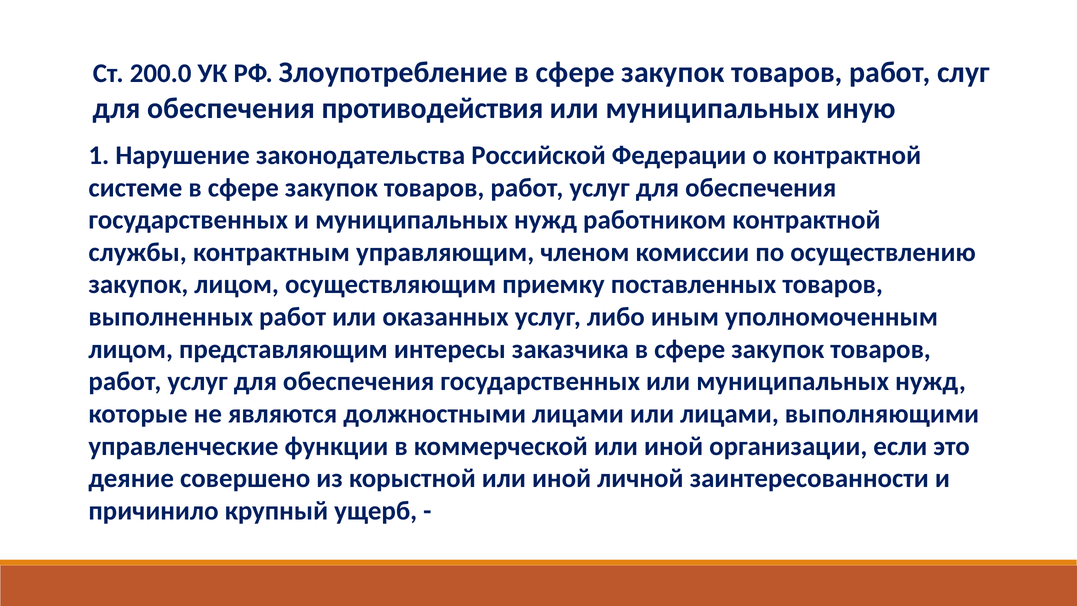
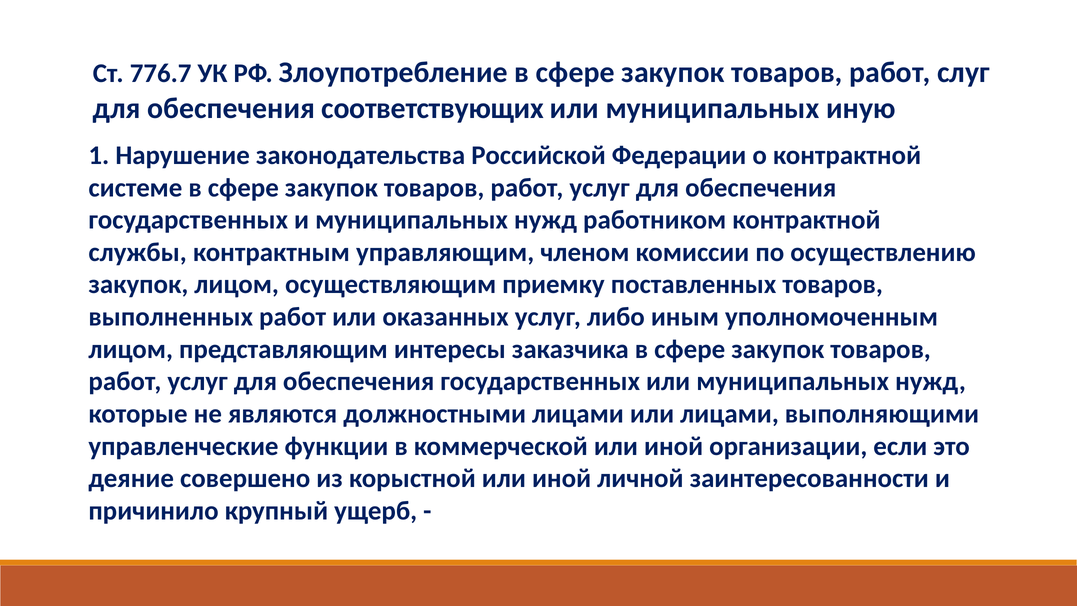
200.0: 200.0 -> 776.7 (161, 73)
противодействия: противодействия -> соответствующих (433, 108)
